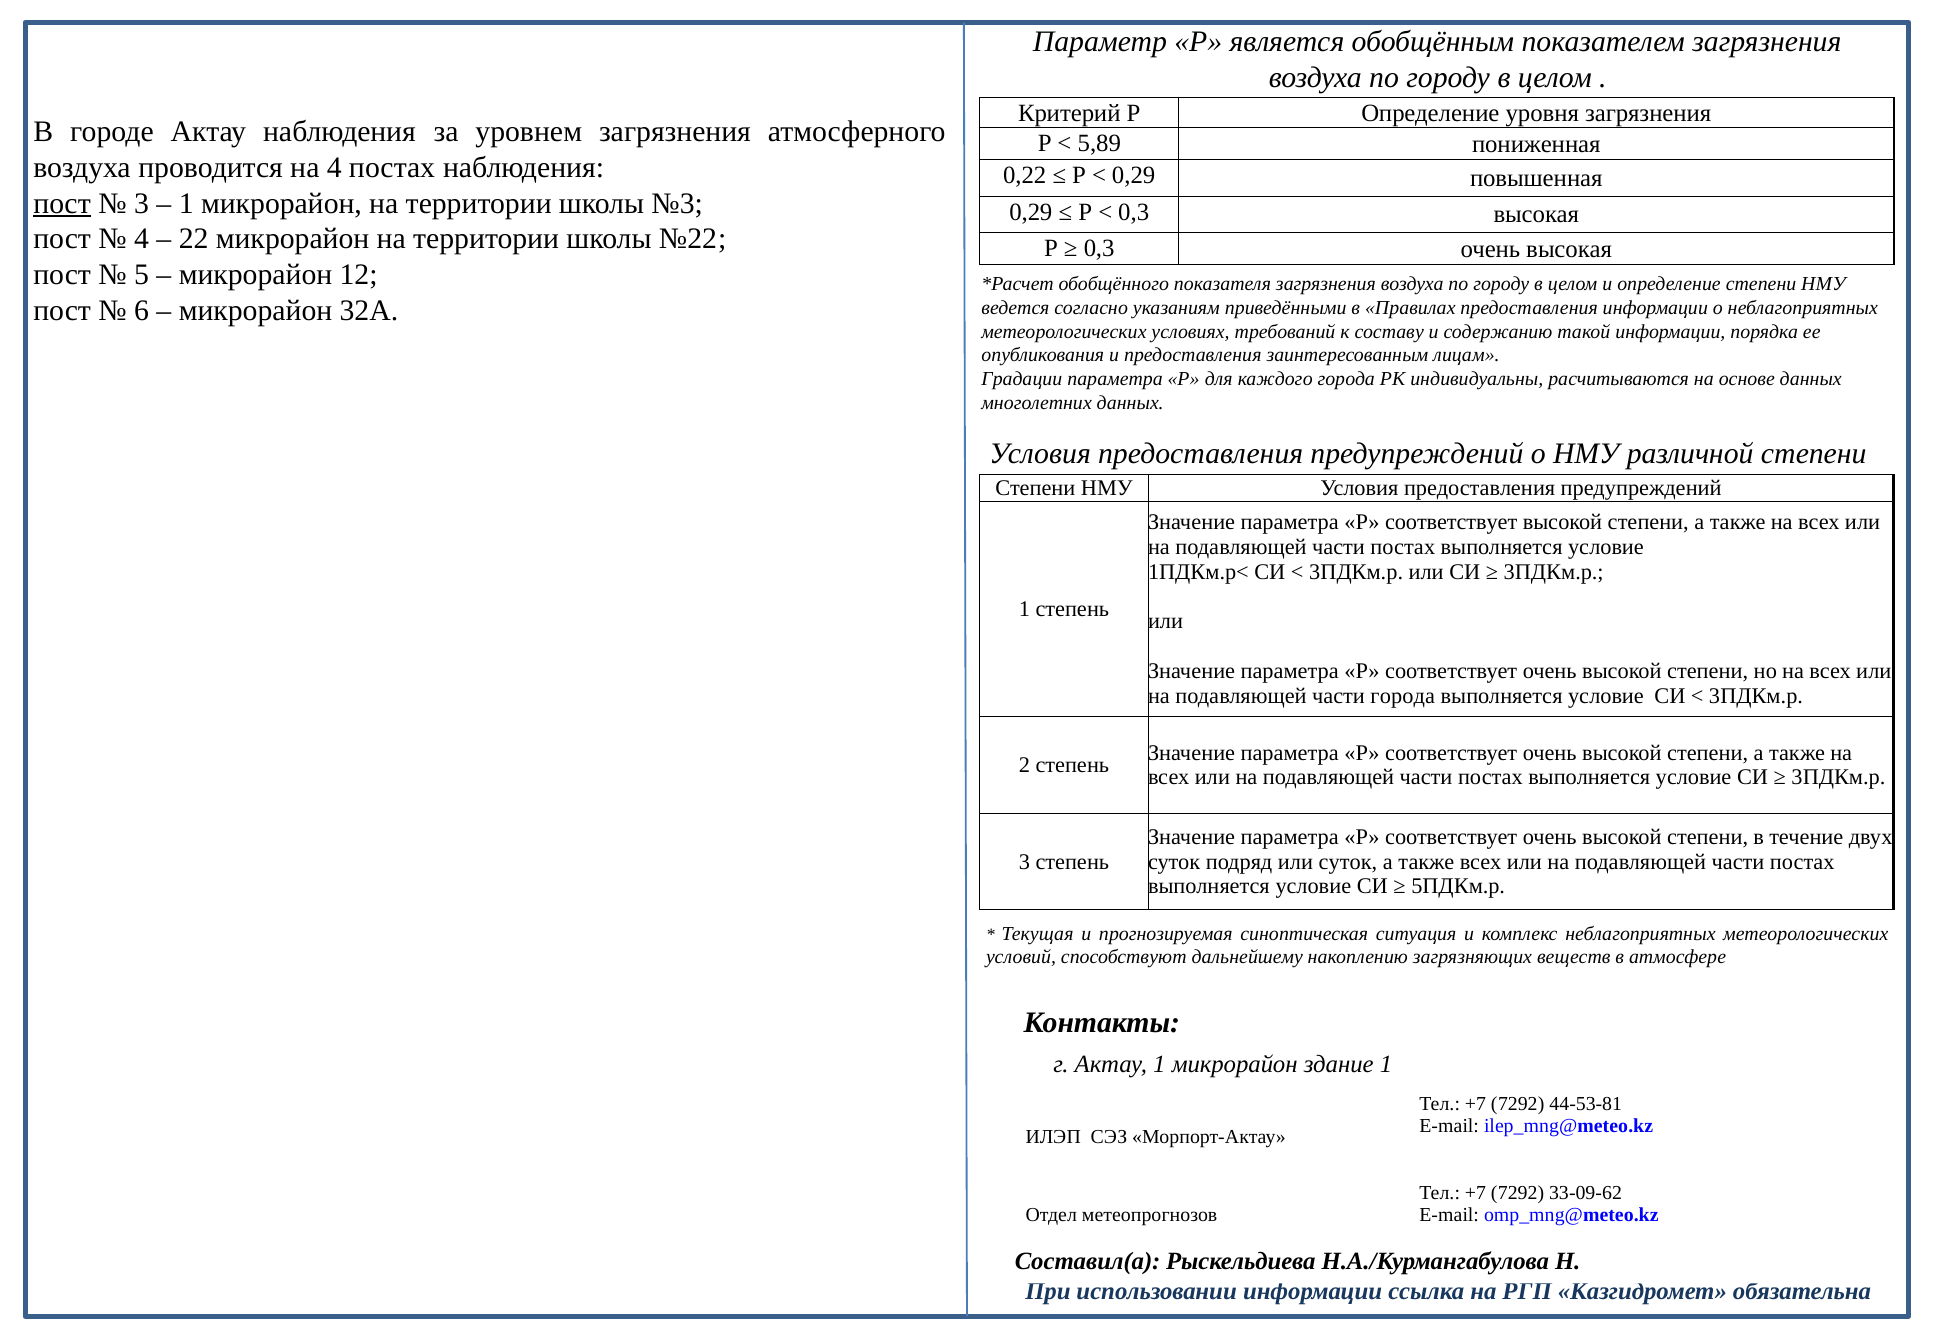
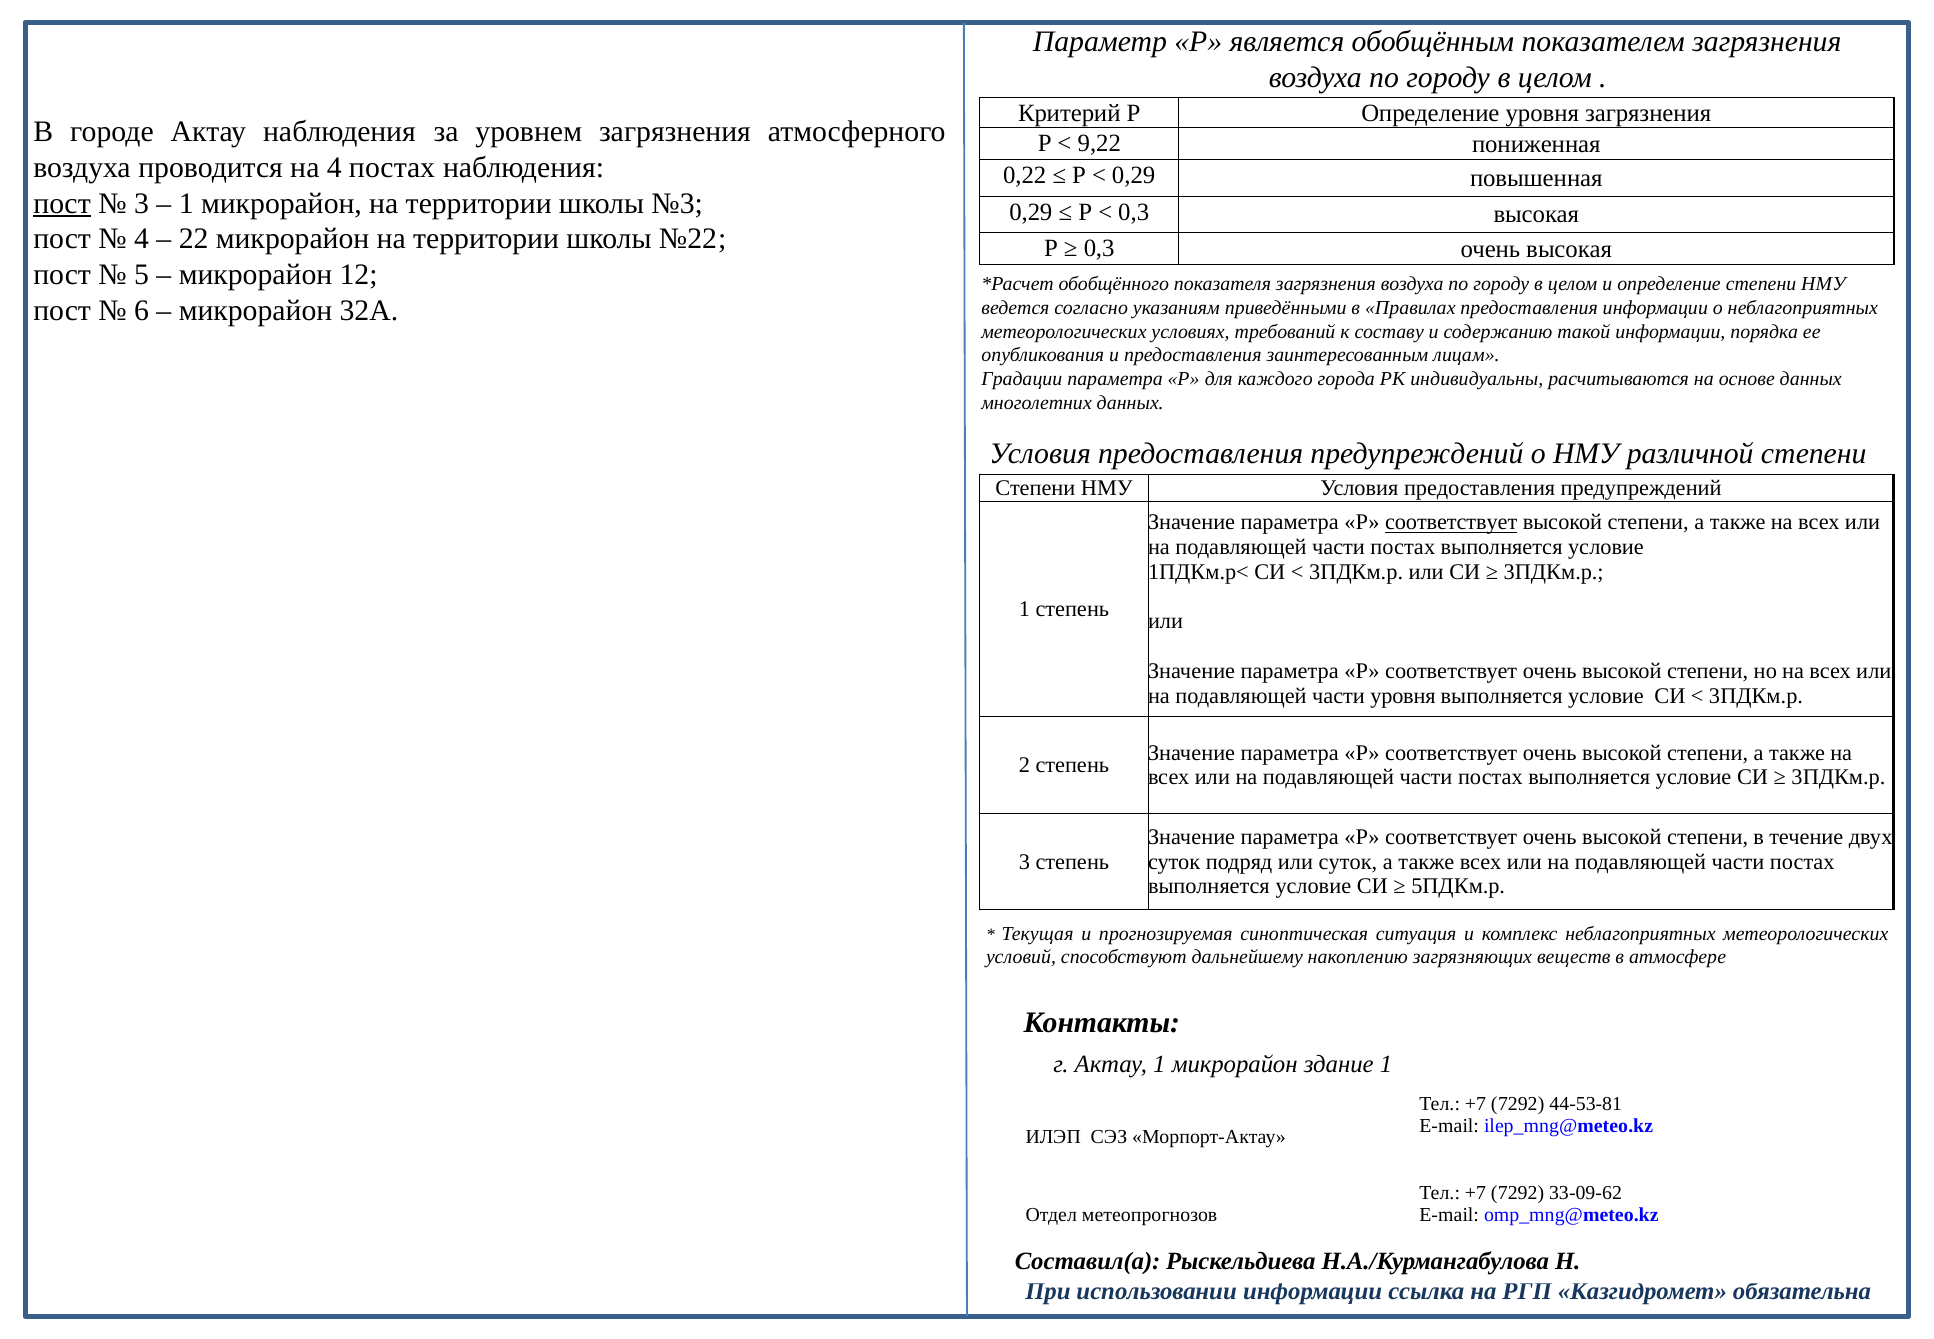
5,89: 5,89 -> 9,22 (1099, 143)
соответствует underline: none -> present (1451, 523)
части города: города -> уровня (1403, 696)
